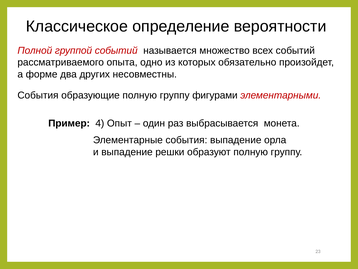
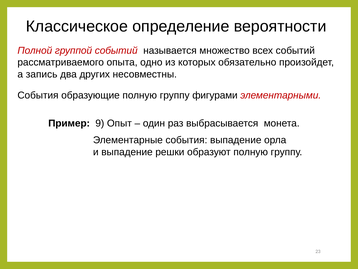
форме: форме -> запись (42, 74)
4: 4 -> 9 (100, 123)
